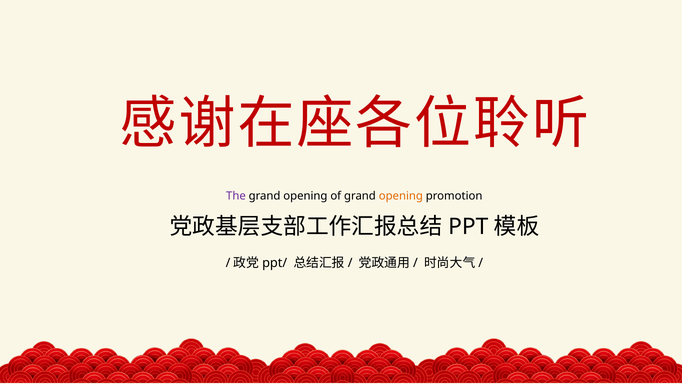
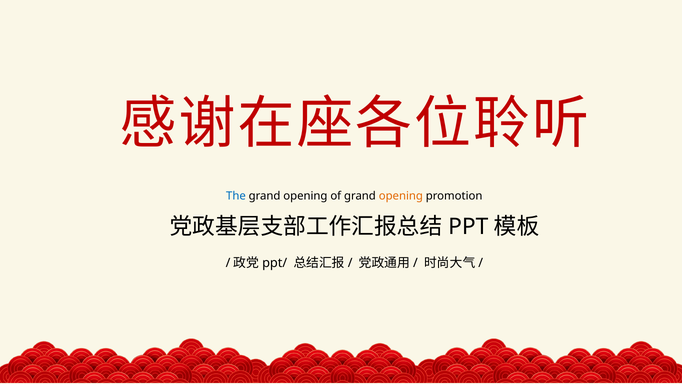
The colour: purple -> blue (236, 196)
